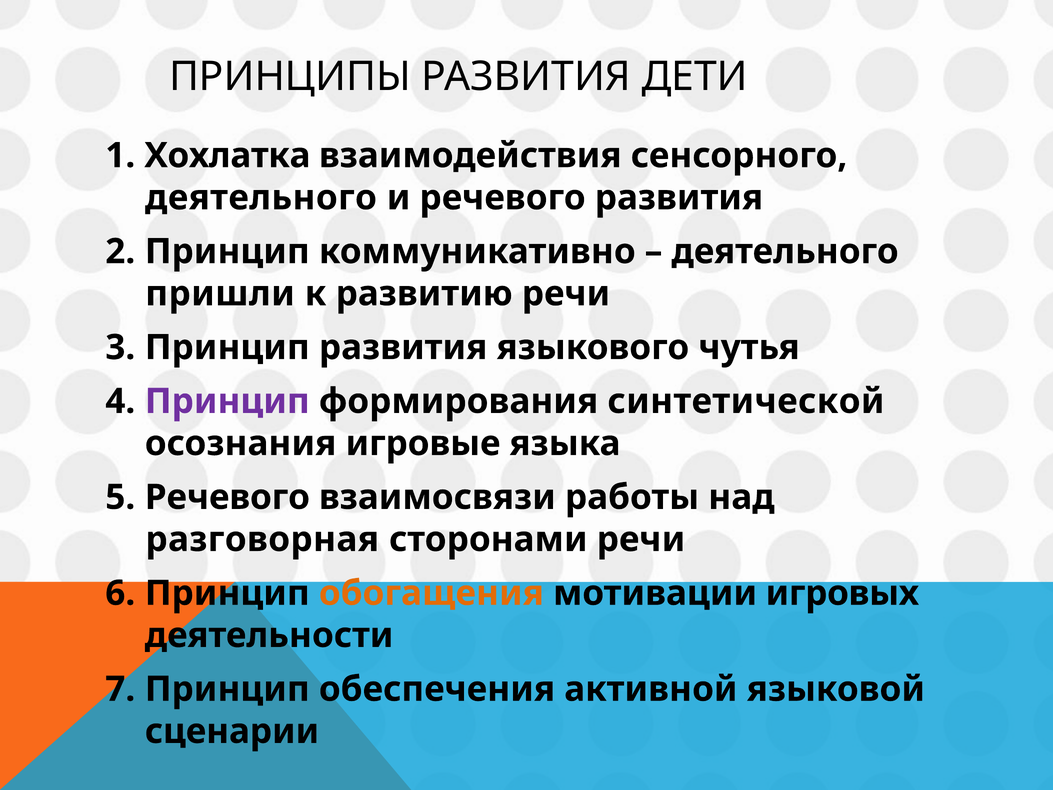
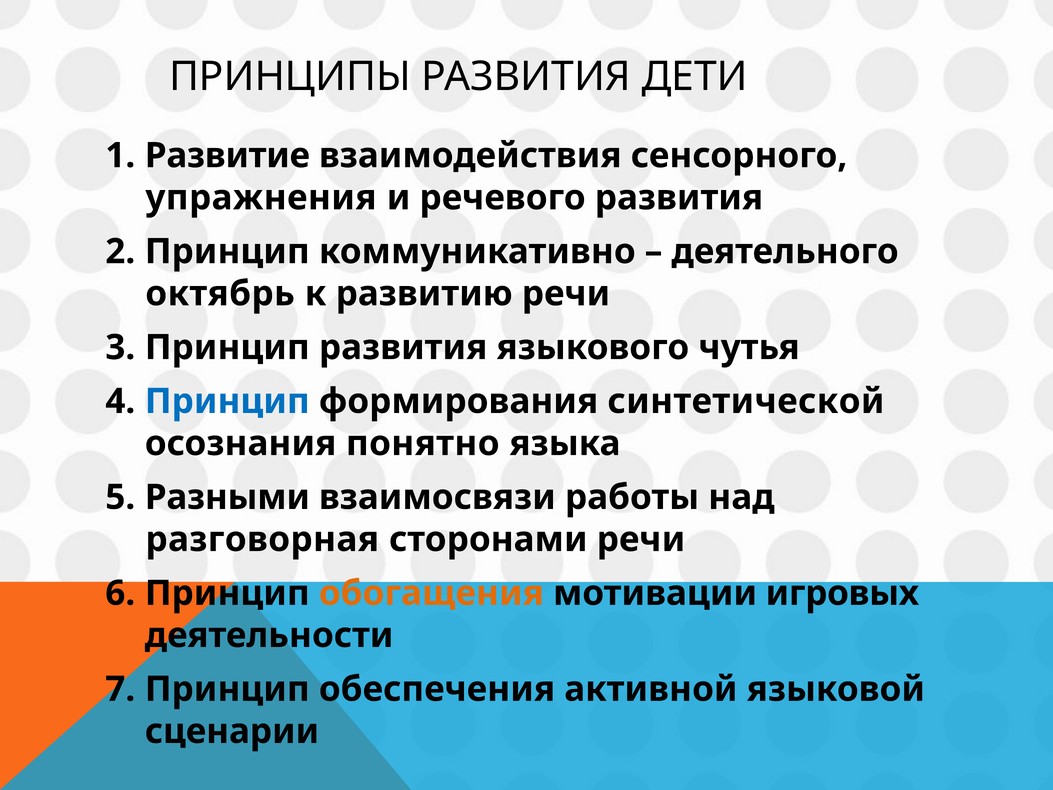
Хохлатка: Хохлатка -> Развитие (227, 156)
деятельного: деятельного -> упражнения (261, 198)
пришли: пришли -> октябрь (220, 294)
Принцип colour: purple -> blue (227, 401)
игровые: игровые -> понятно (423, 443)
Речевого: Речевого -> Разными (227, 497)
